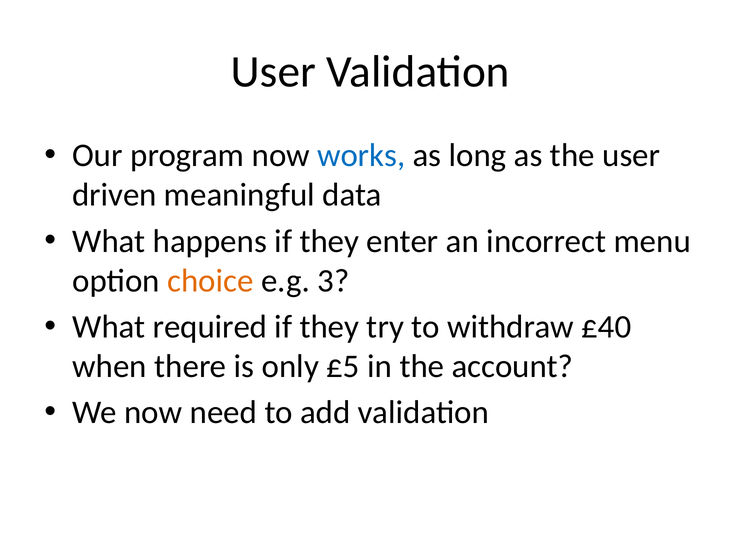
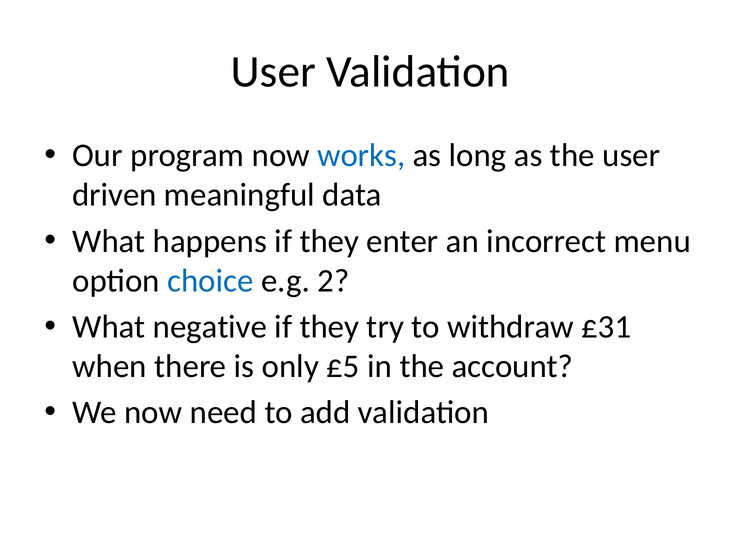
choice colour: orange -> blue (210, 281)
3: 3 -> 2 (333, 281)
required: required -> negative (210, 327)
£40: £40 -> £31 (606, 327)
